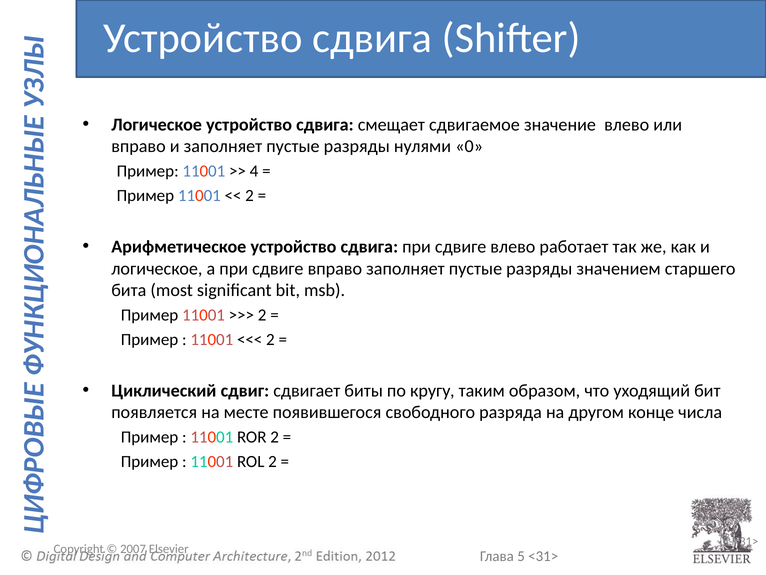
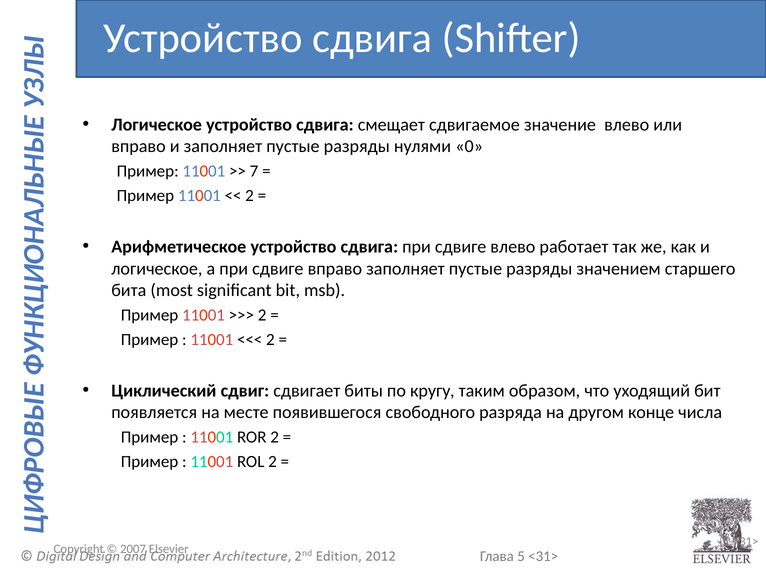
4: 4 -> 7 (254, 171)
